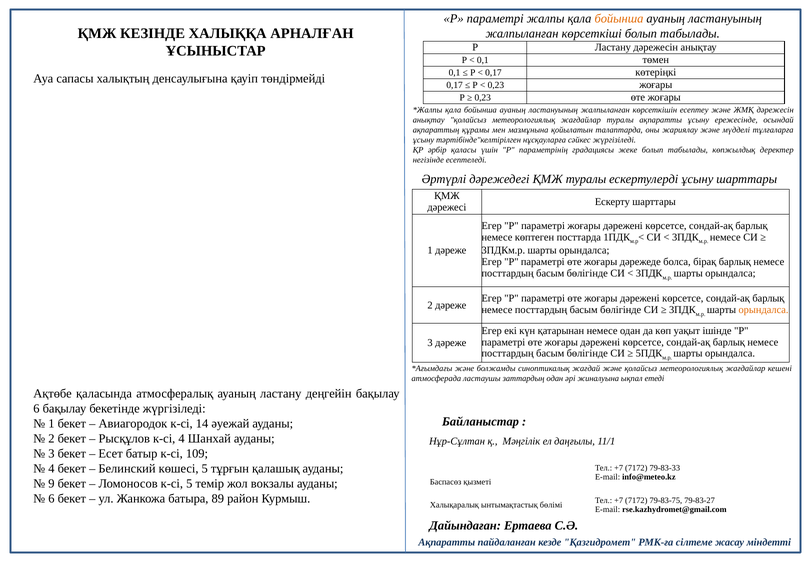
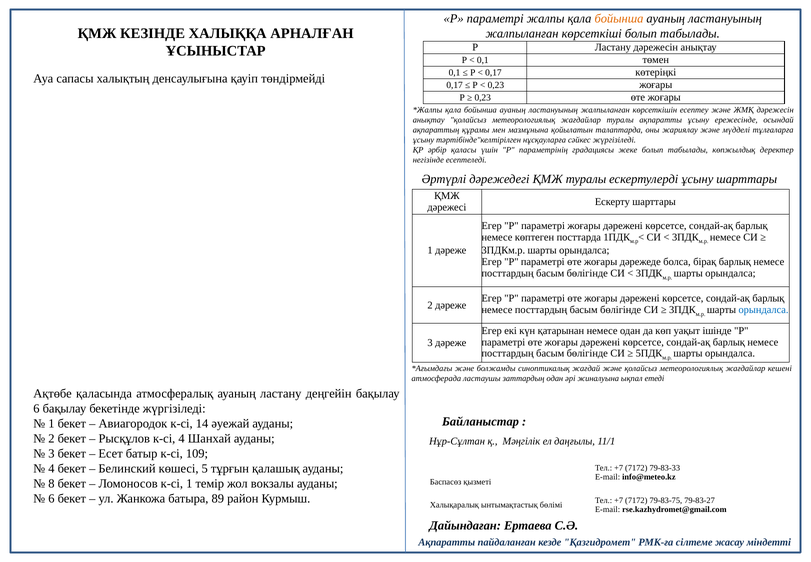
орындалса colour: orange -> blue (763, 310)
9: 9 -> 8 (51, 483)
к-сі 5: 5 -> 1 (189, 483)
